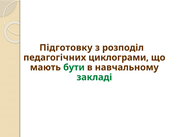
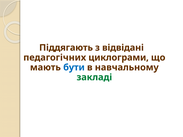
Підготовку: Підготовку -> Піддягають (66, 48)
розподіл: розподіл -> відвідані (123, 48)
бути colour: green -> blue (74, 68)
